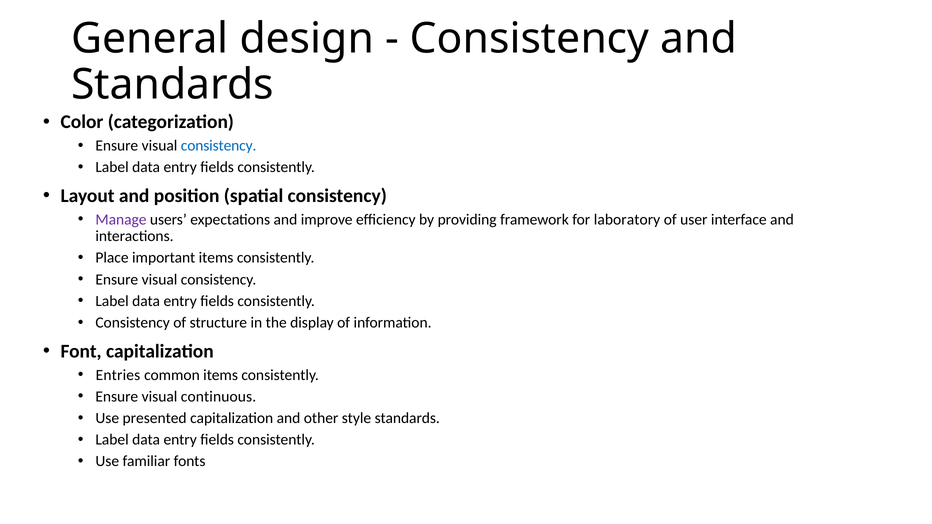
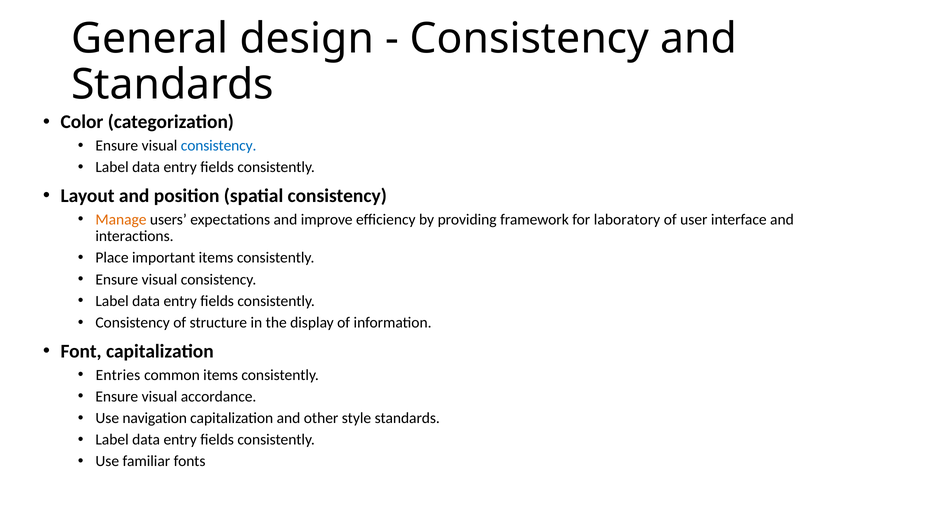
Manage colour: purple -> orange (121, 220)
continuous: continuous -> accordance (219, 397)
presented: presented -> navigation (155, 418)
